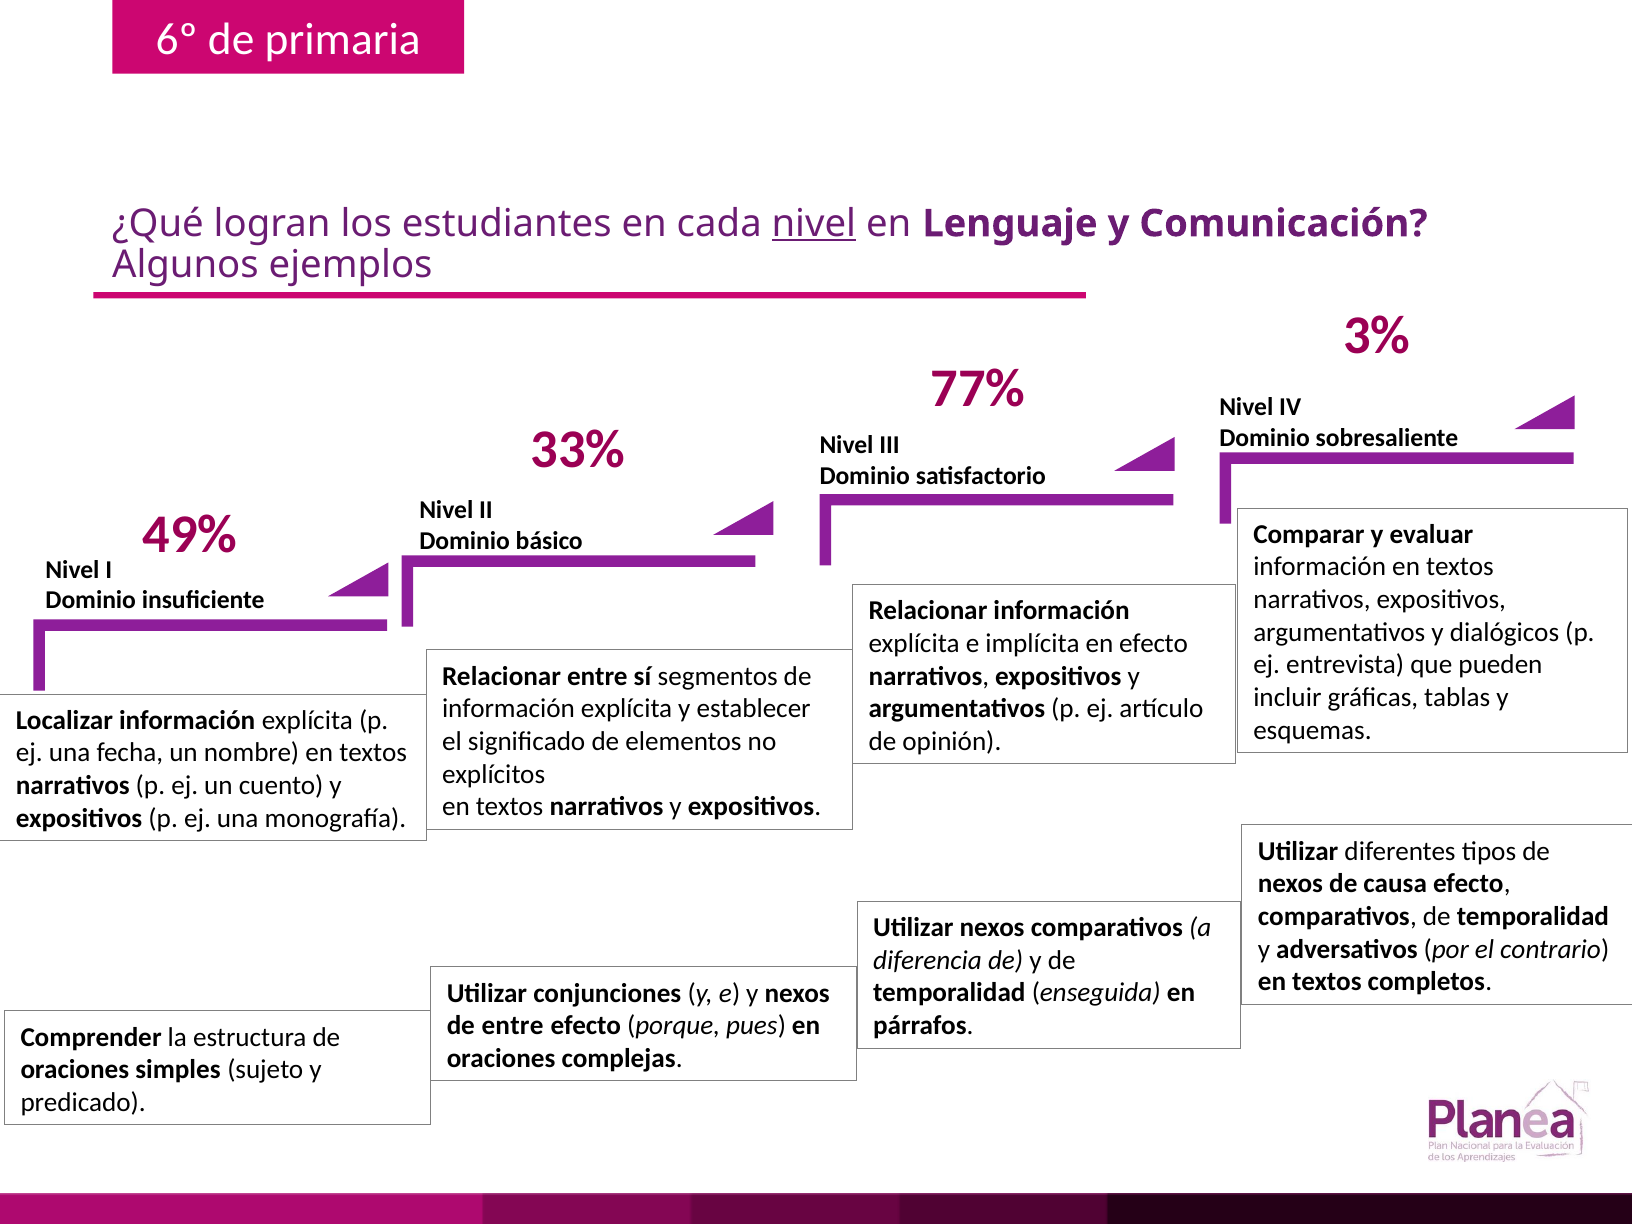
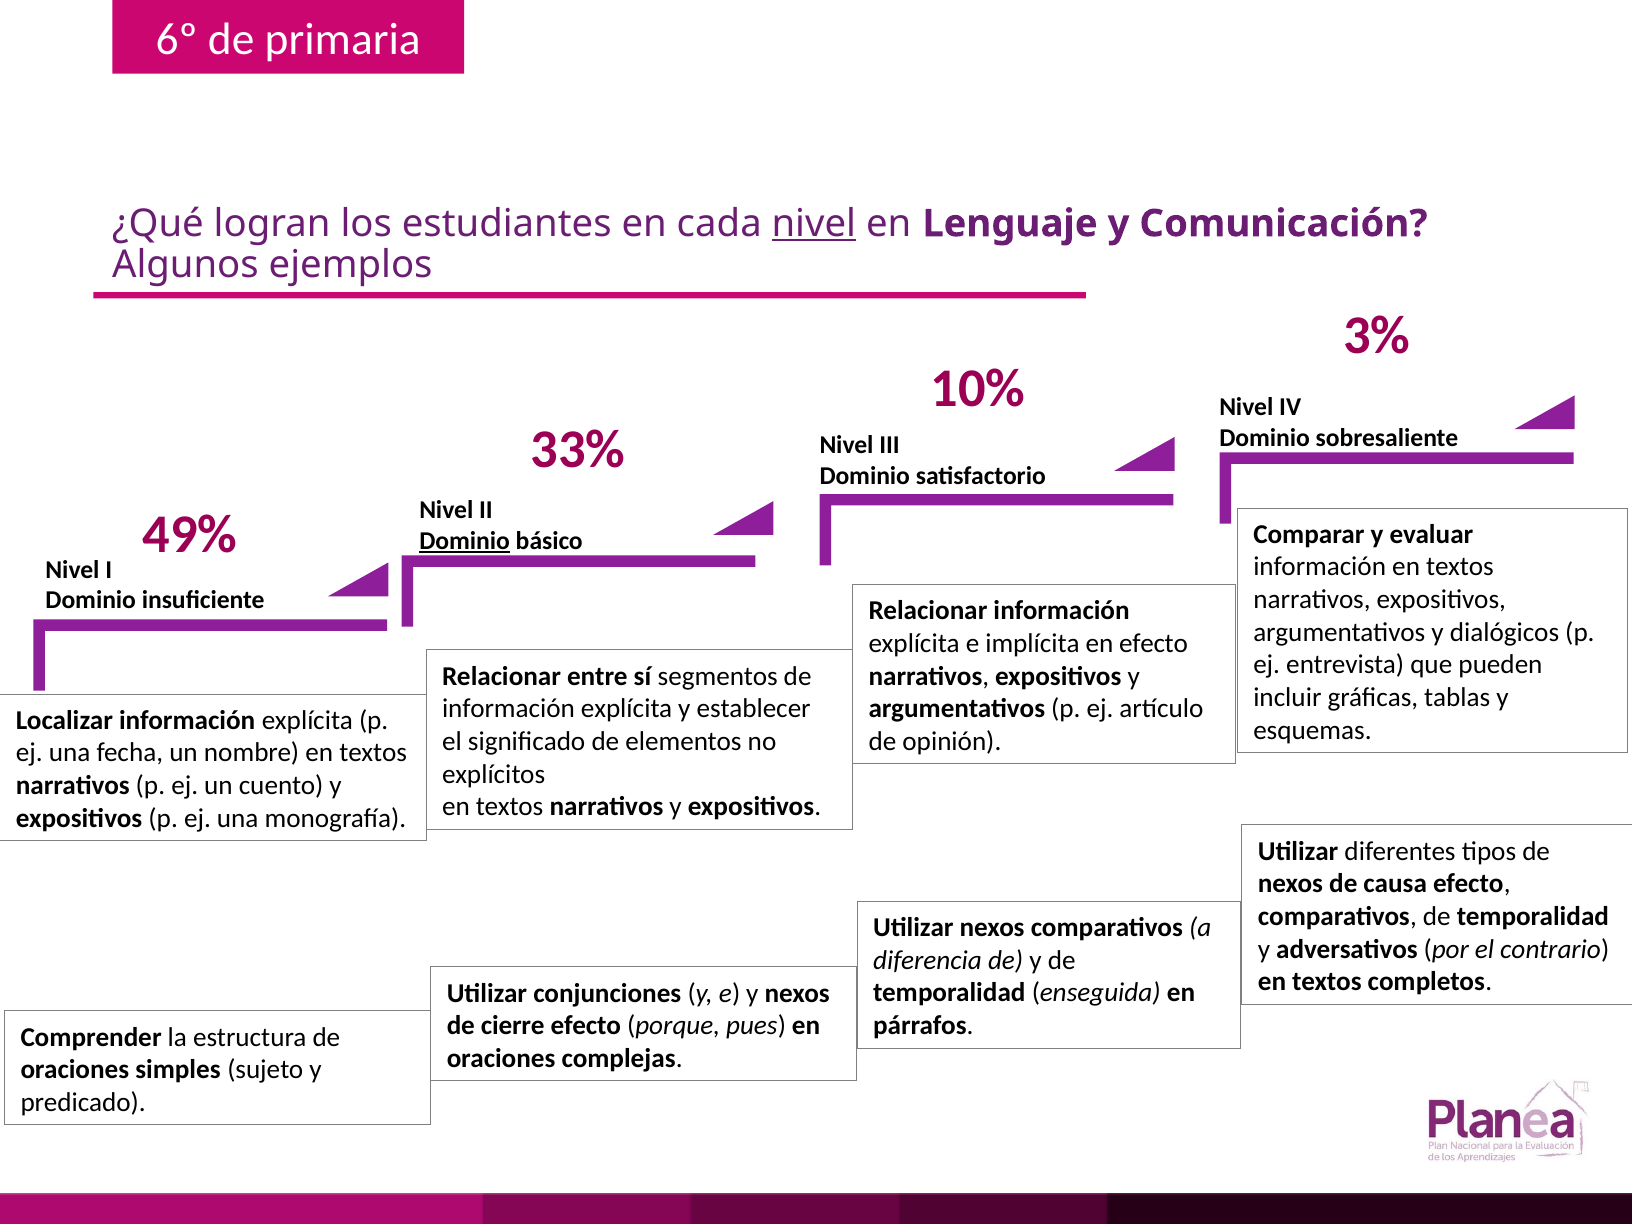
77%: 77% -> 10% (978, 389)
Dominio underline: none -> present (465, 541)
de entre: entre -> cierre (513, 1026)
